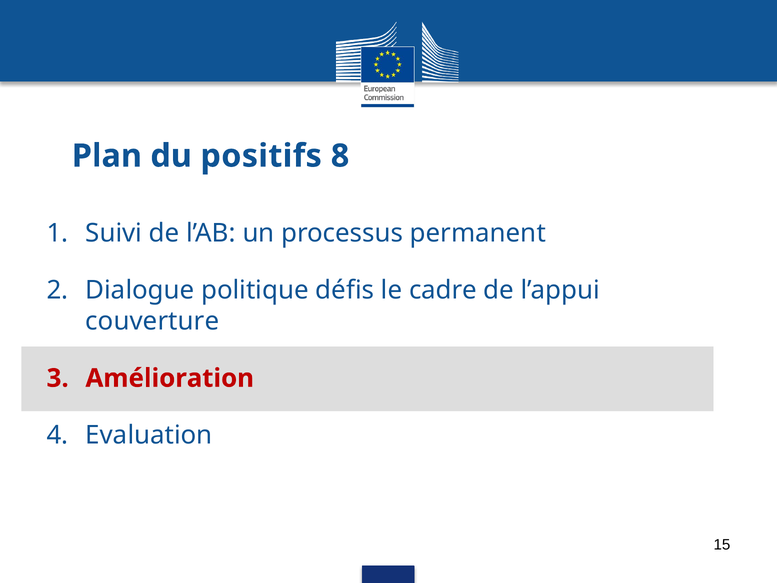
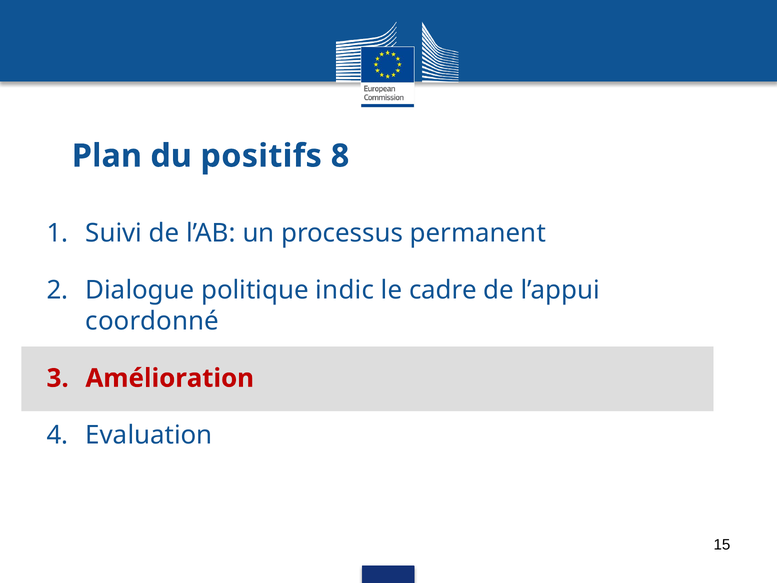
défis: défis -> indic (345, 290)
couverture: couverture -> coordonné (152, 321)
